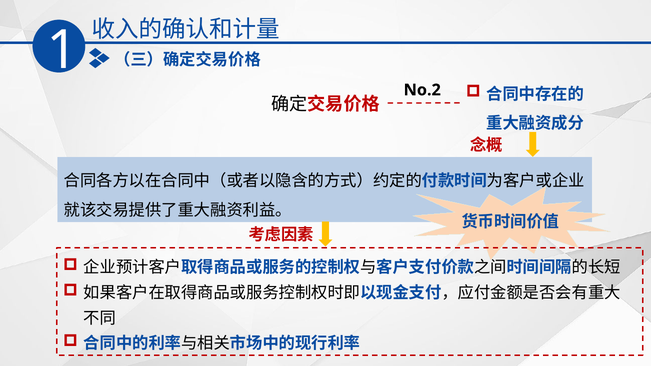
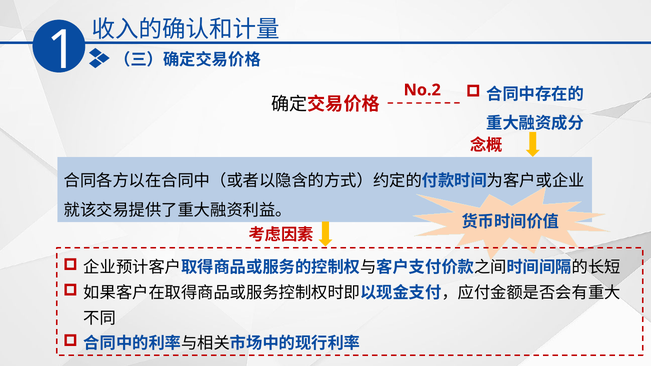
No.2 colour: black -> red (422, 90)
